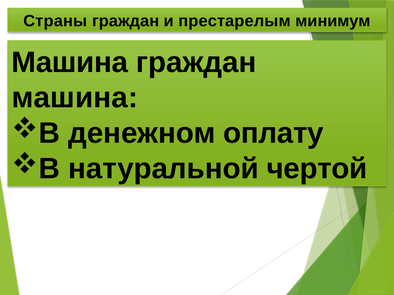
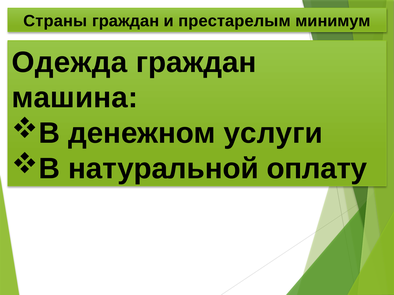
Машина: Машина -> Одежда (69, 62)
оплату: оплату -> услуги (273, 133)
чертой: чертой -> оплату (317, 169)
